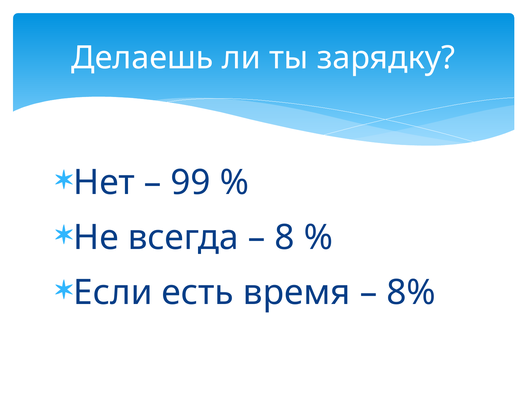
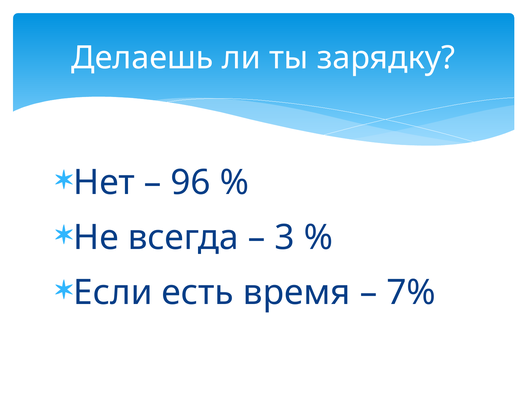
99: 99 -> 96 (191, 183)
8: 8 -> 3 (285, 238)
8%: 8% -> 7% (411, 293)
